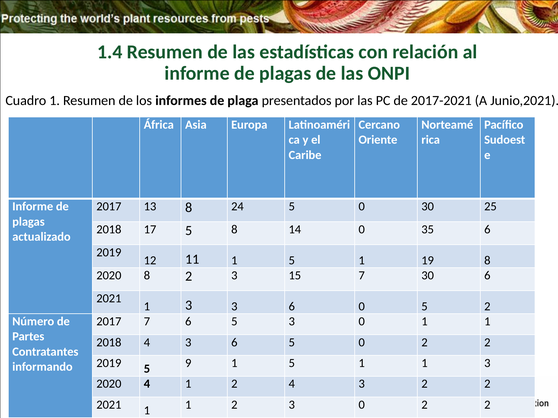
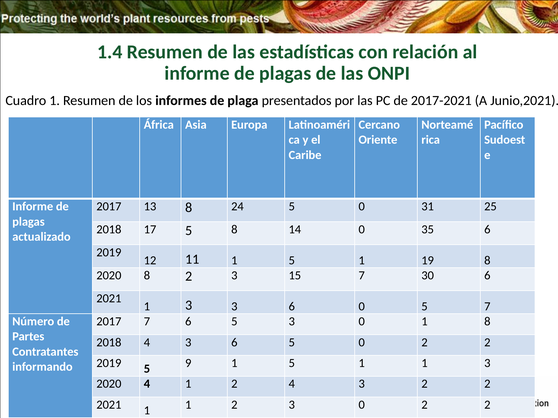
0 30: 30 -> 31 (428, 207)
5 2: 2 -> 7 (487, 307)
0 1 1: 1 -> 8 (487, 322)
